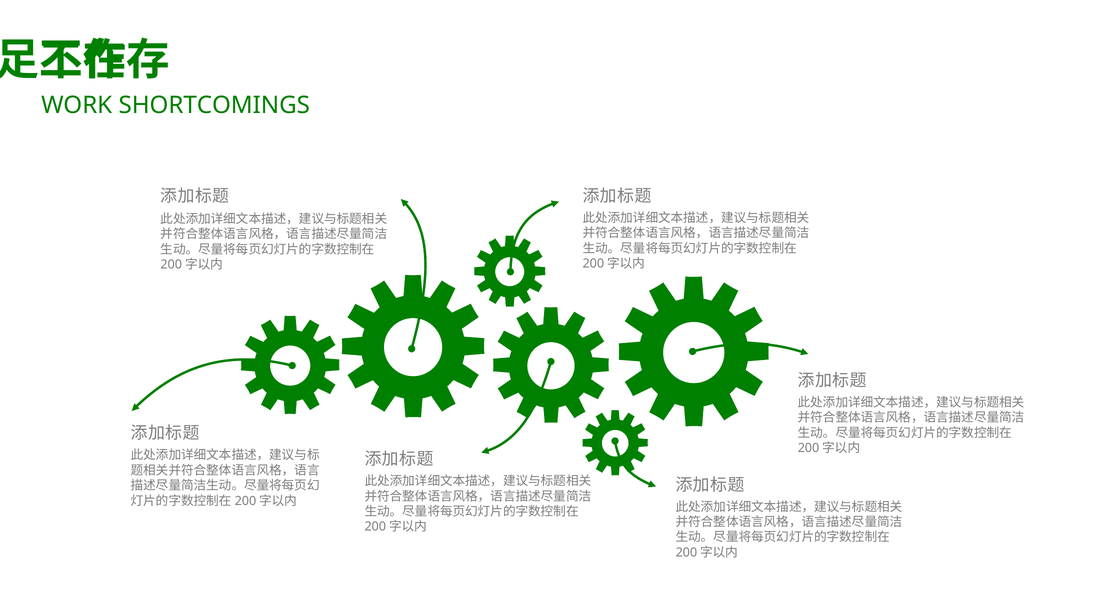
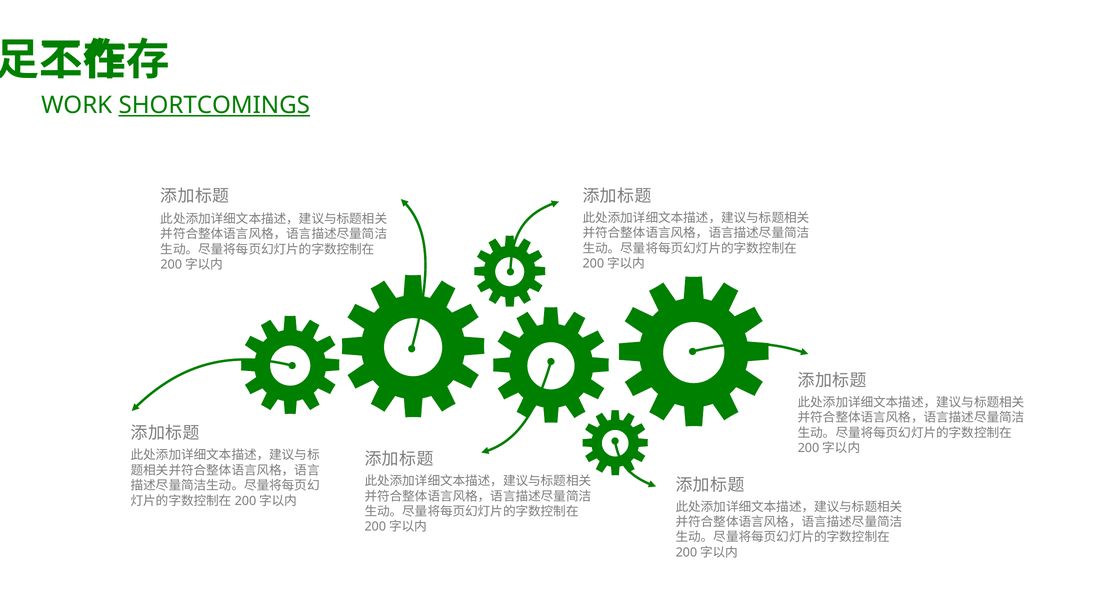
SHORTCOMINGS underline: none -> present (214, 105)
